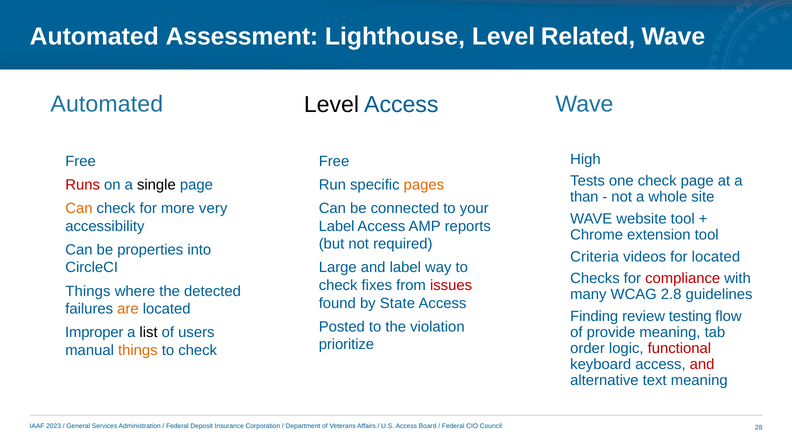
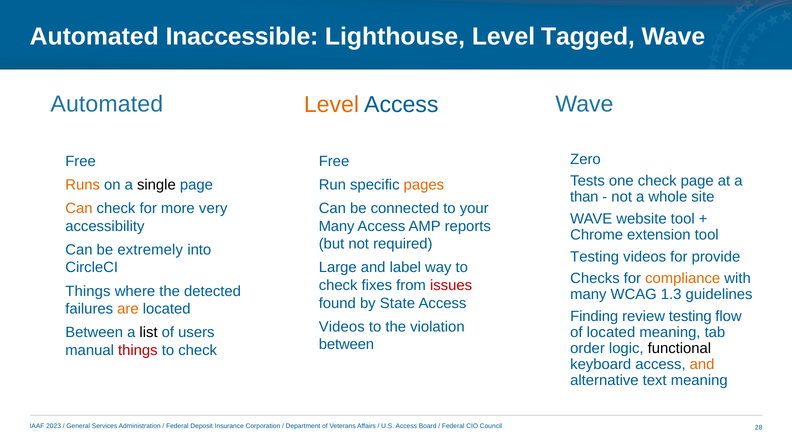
Assessment: Assessment -> Inaccessible (242, 37)
Related: Related -> Tagged (588, 37)
Level colour: black -> orange (331, 105)
High: High -> Zero (585, 159)
Runs colour: red -> orange (83, 185)
Label: Label -> Many (337, 226)
properties: properties -> extremely (150, 250)
Criteria: Criteria -> Testing (595, 257)
for located: located -> provide (716, 257)
compliance colour: red -> orange (683, 279)
2.8: 2.8 -> 1.3 (671, 295)
Posted: Posted -> Videos (342, 327)
of provide: provide -> located (611, 333)
Improper: Improper -> Between (94, 333)
prioritize: prioritize -> between (346, 345)
functional colour: red -> black (679, 349)
things colour: orange -> red (138, 351)
and colour: red -> orange (702, 365)
